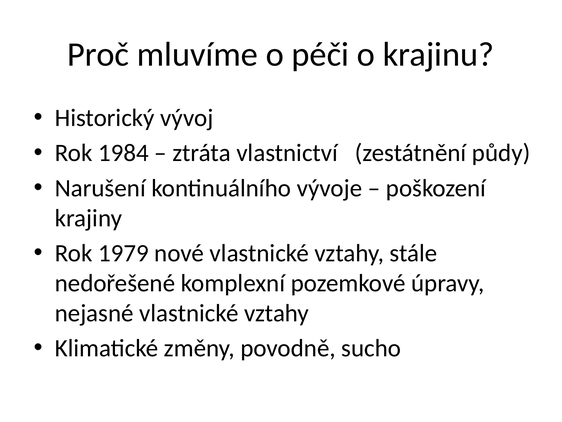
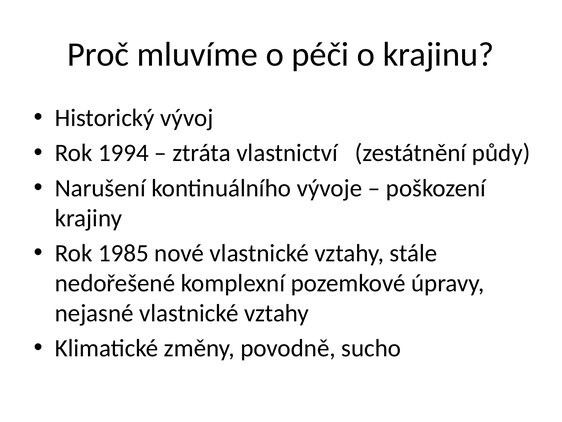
1984: 1984 -> 1994 (123, 153)
1979: 1979 -> 1985 (123, 253)
